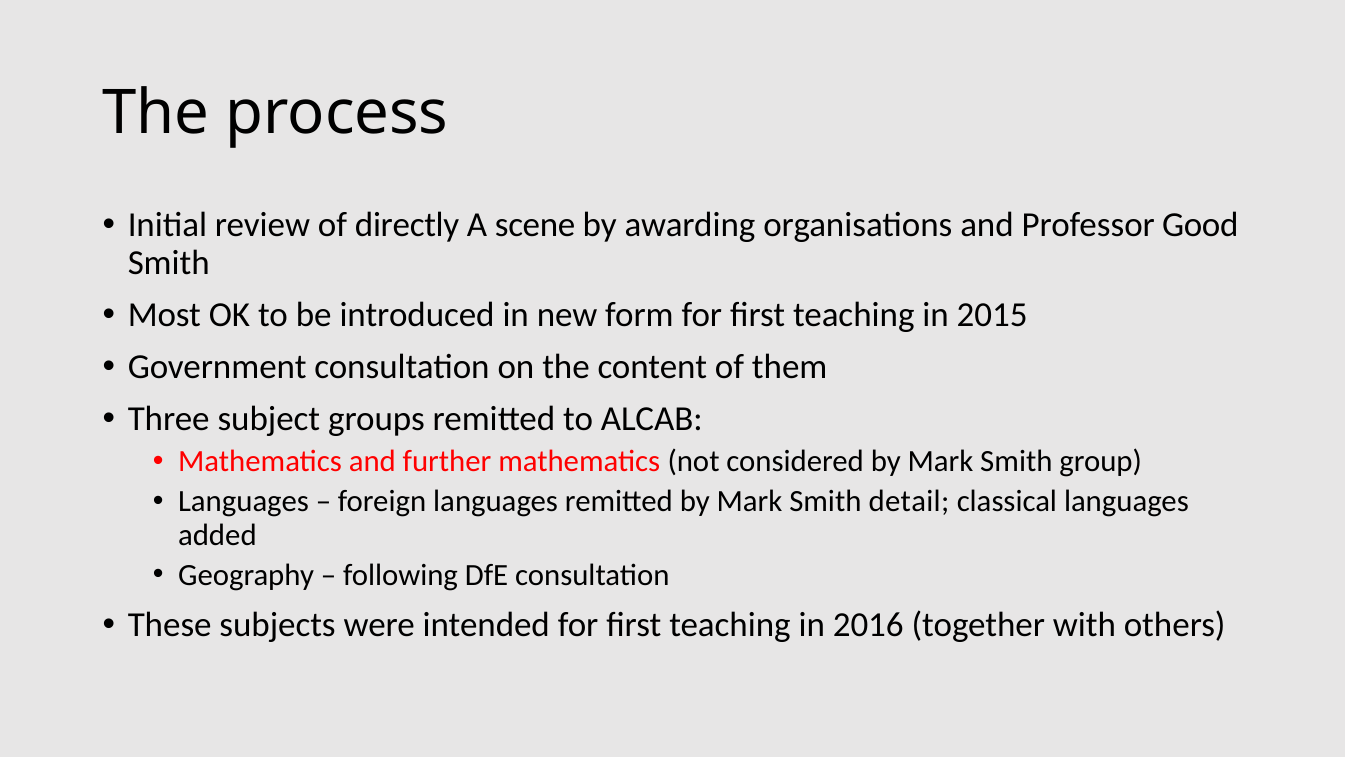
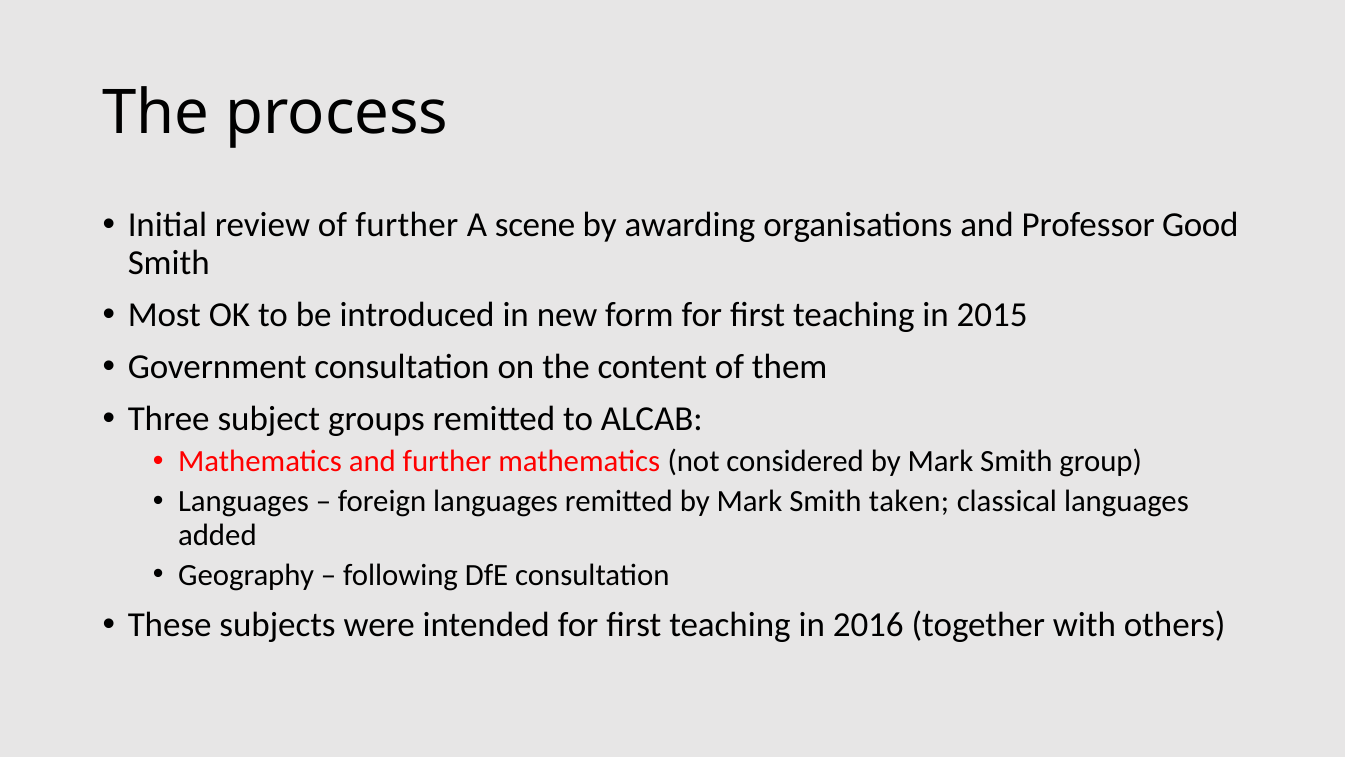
of directly: directly -> further (407, 225)
detail: detail -> taken (909, 501)
